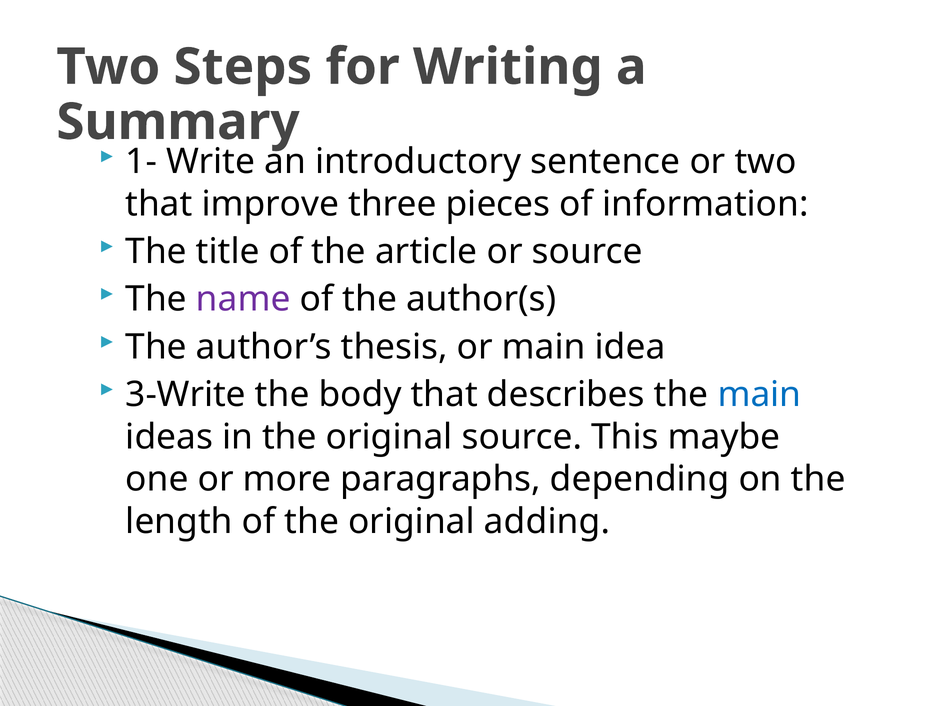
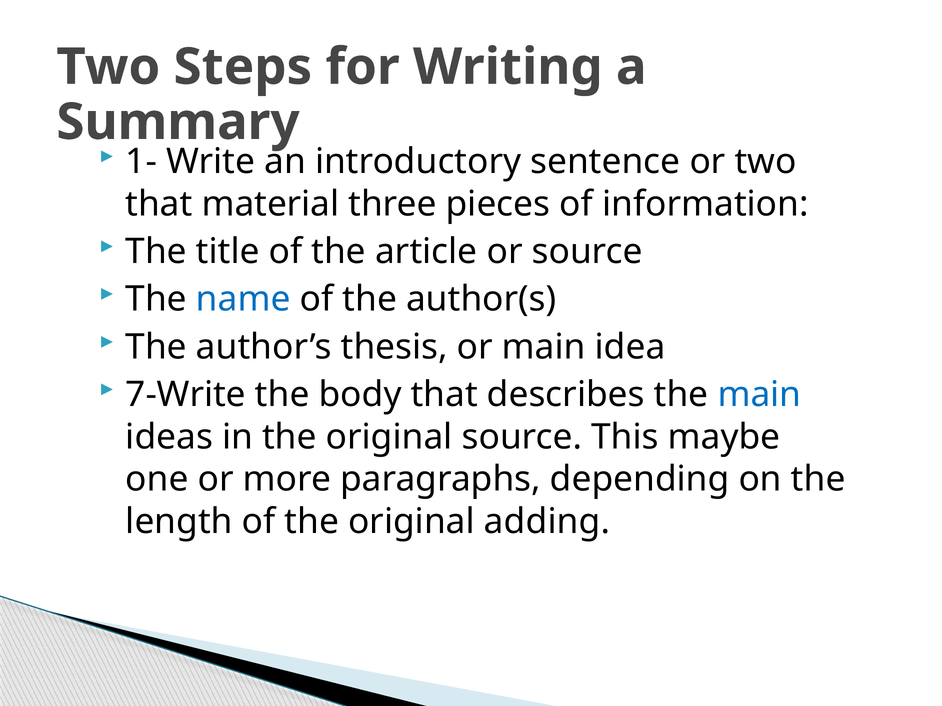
improve: improve -> material (270, 204)
name colour: purple -> blue (243, 299)
3-Write: 3-Write -> 7-Write (186, 395)
